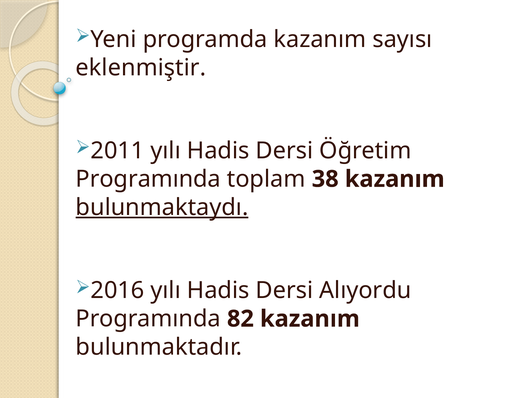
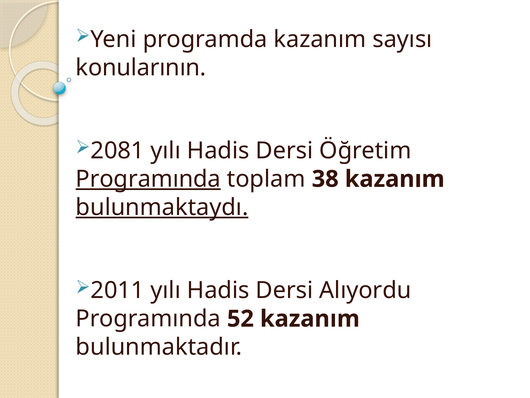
eklenmiştir: eklenmiştir -> konularının (141, 68)
2011: 2011 -> 2081 (117, 151)
Programında underline: none -> present (148, 179)
2016: 2016 -> 2011 (117, 290)
82: 82 -> 52 (240, 318)
